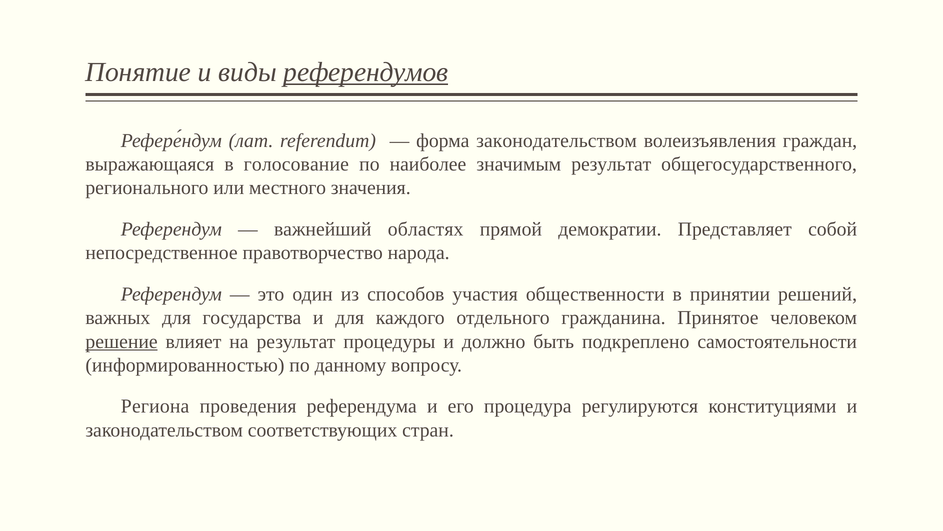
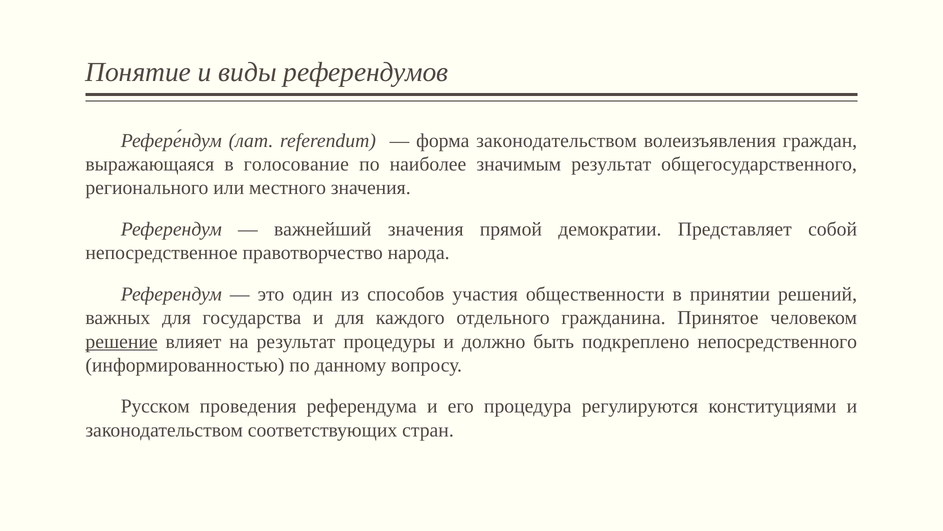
референдумов underline: present -> none (366, 72)
важнейший областях: областях -> значения (426, 229)
самостоятельности: самостоятельности -> непосредственного (777, 341)
Региона: Региона -> Русском (155, 406)
